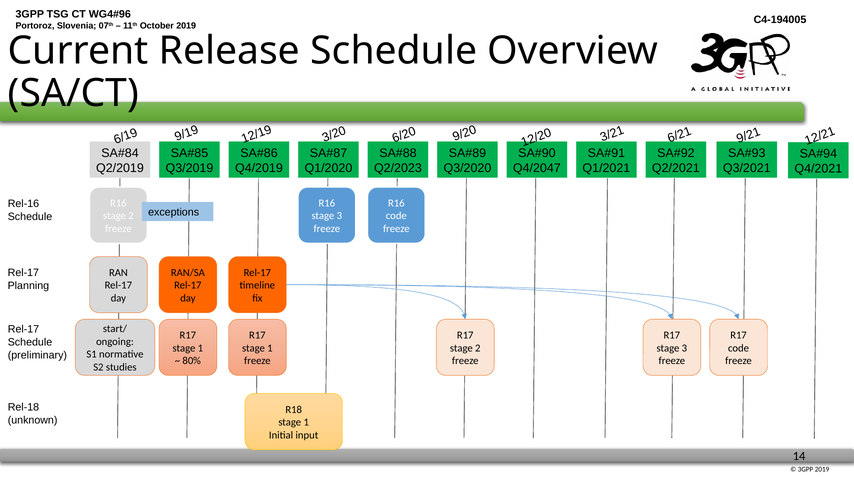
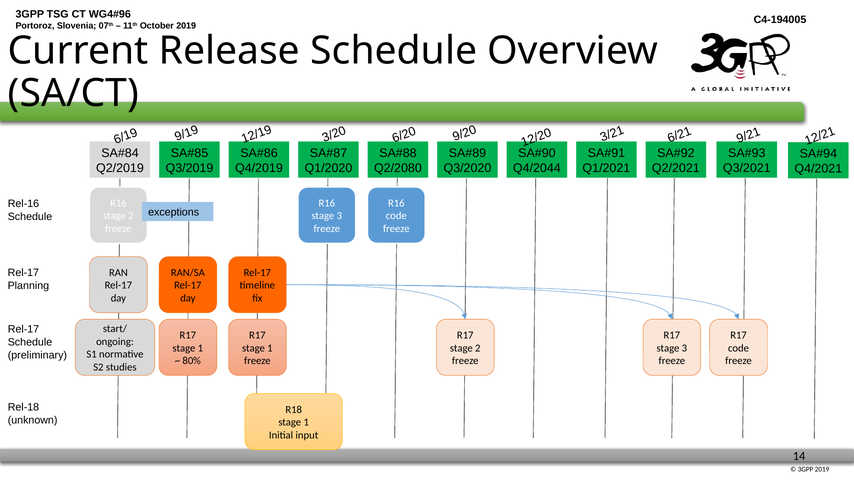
Q2/2023: Q2/2023 -> Q2/2080 (398, 168)
Q4/2047: Q4/2047 -> Q4/2044 (537, 168)
